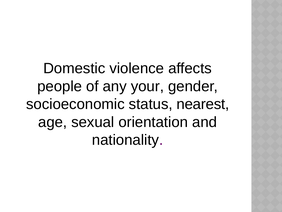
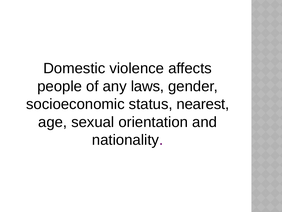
your: your -> laws (147, 86)
